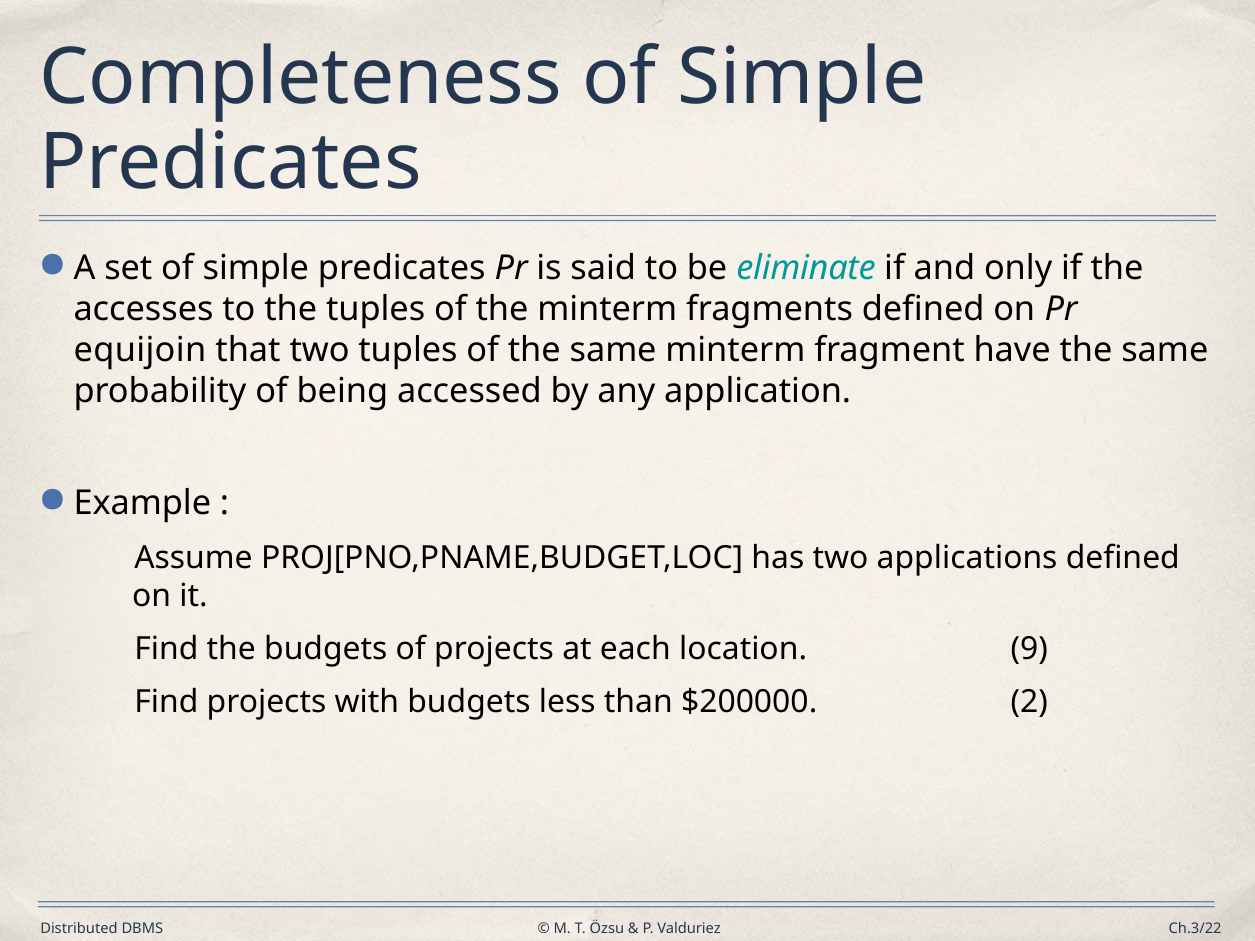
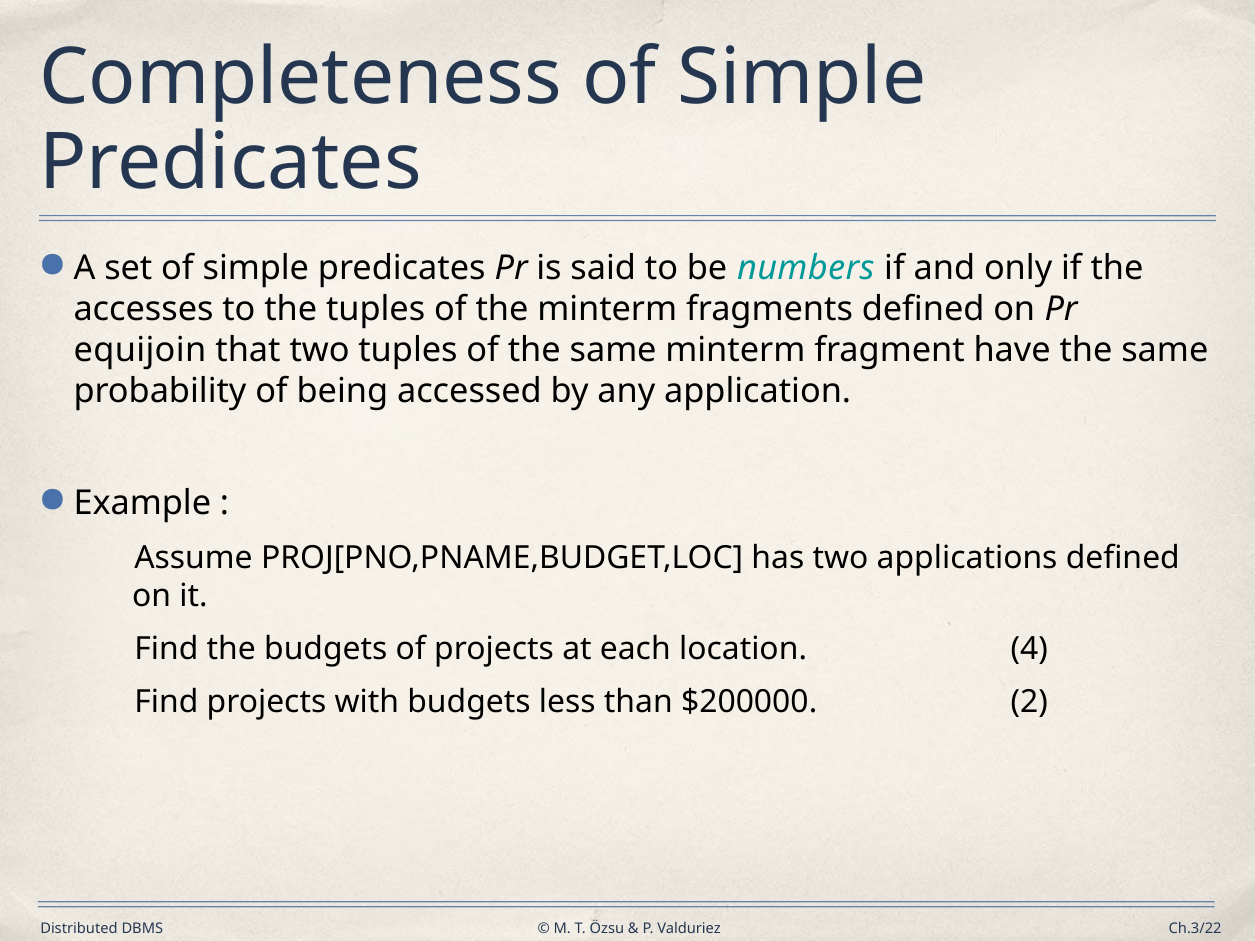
eliminate: eliminate -> numbers (806, 268)
9: 9 -> 4 (1029, 649)
